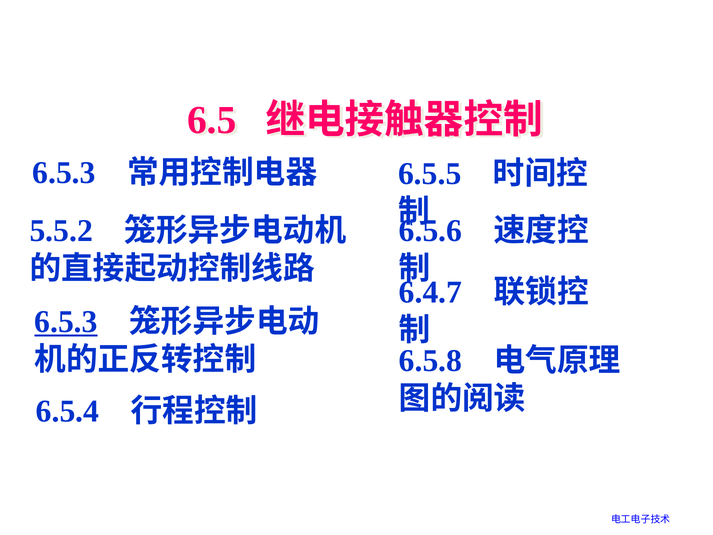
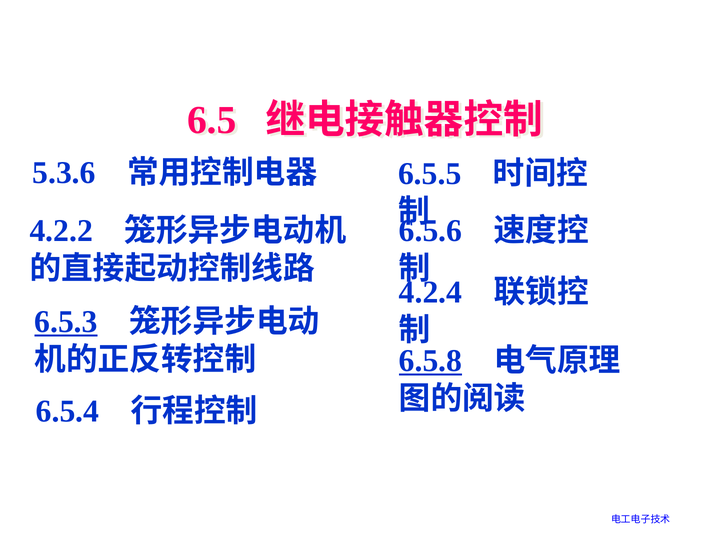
6.5.3: 6.5.3 -> 5.3.6 (64, 173)
5.5.2: 5.5.2 -> 4.2.2 (61, 231)
6.4.7: 6.4.7 -> 4.2.4 (431, 292)
6.5.8 underline: none -> present (431, 361)
